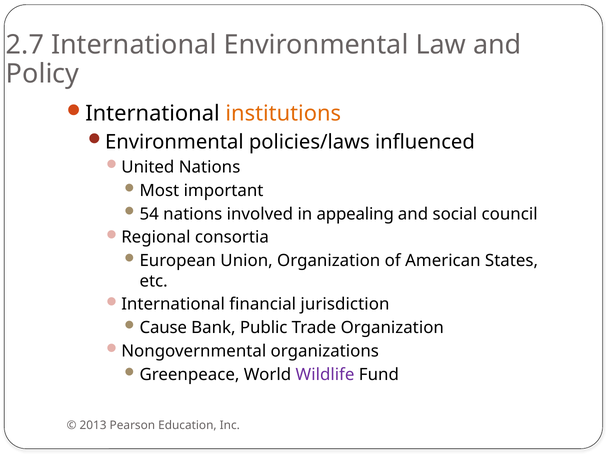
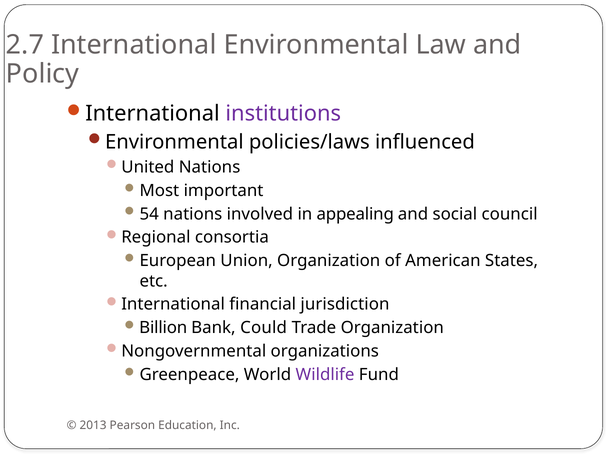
institutions colour: orange -> purple (283, 114)
Cause: Cause -> Billion (163, 328)
Public: Public -> Could (264, 328)
